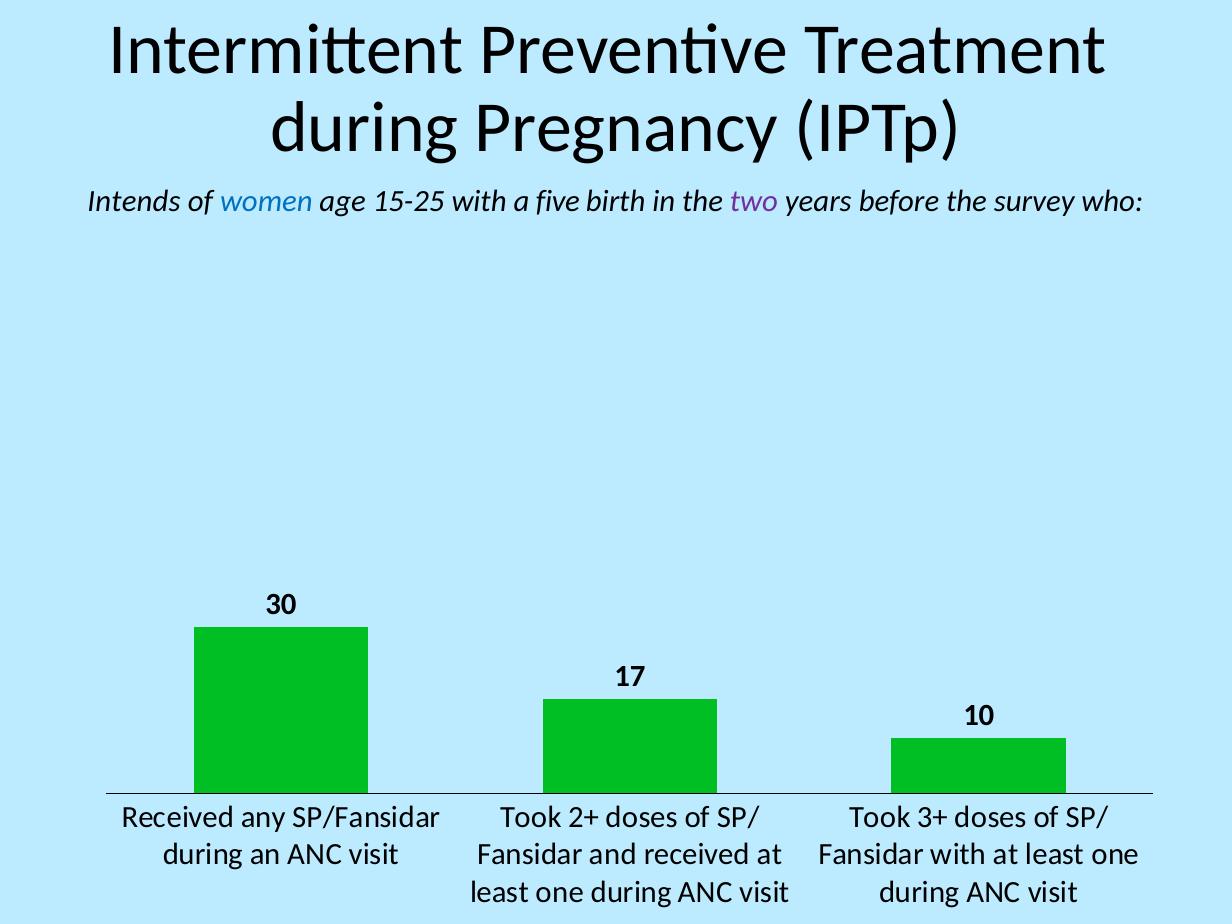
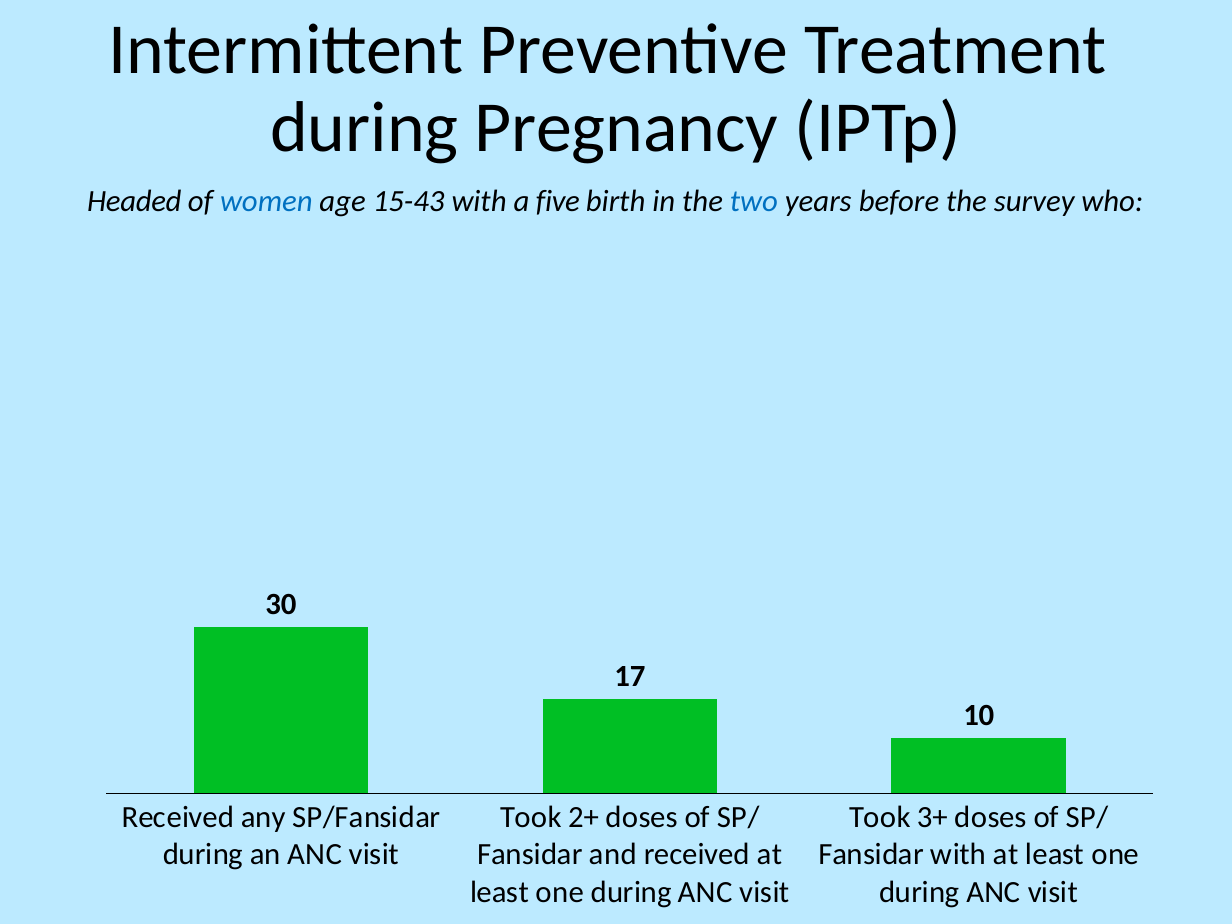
Intends: Intends -> Headed (134, 201)
15-25: 15-25 -> 15-43 (409, 201)
two colour: purple -> blue (754, 201)
